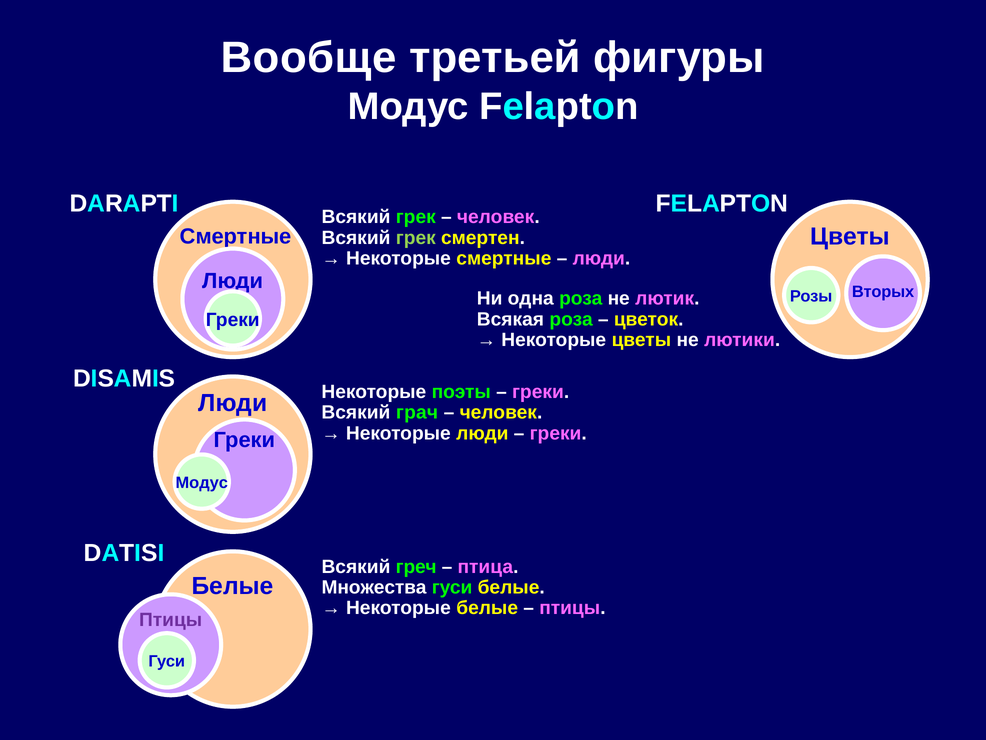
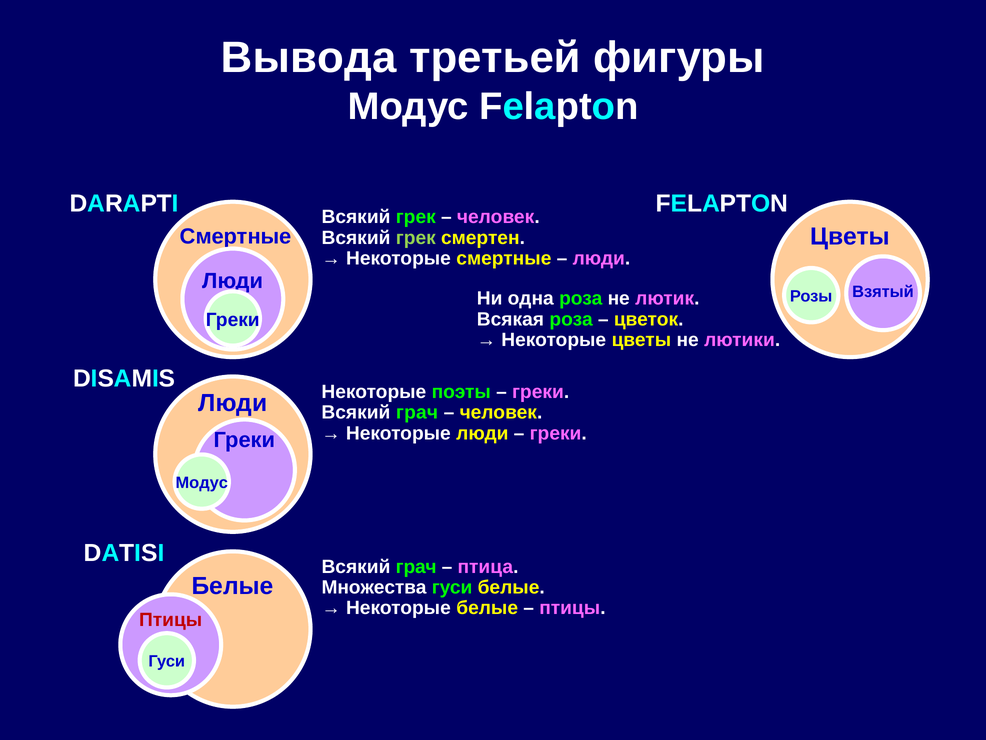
Вообще: Вообще -> Вывода (309, 58)
Вторых: Вторых -> Взятый (883, 291)
греч: греч -> грач (416, 566)
Птицы colour: purple -> red (171, 619)
